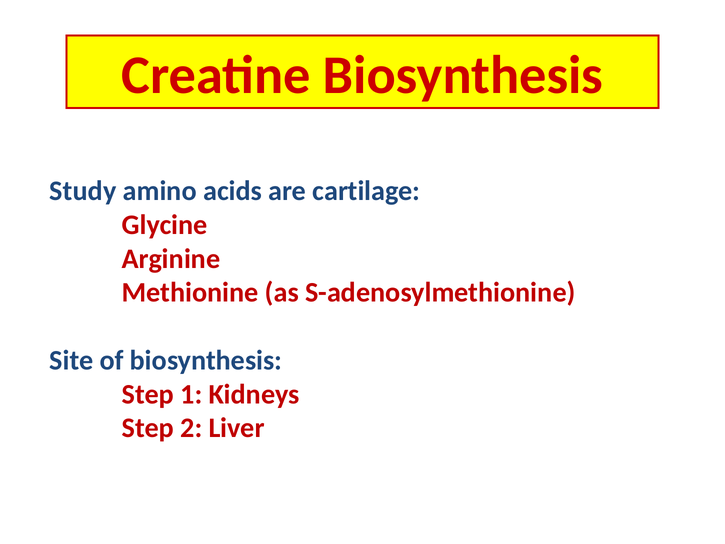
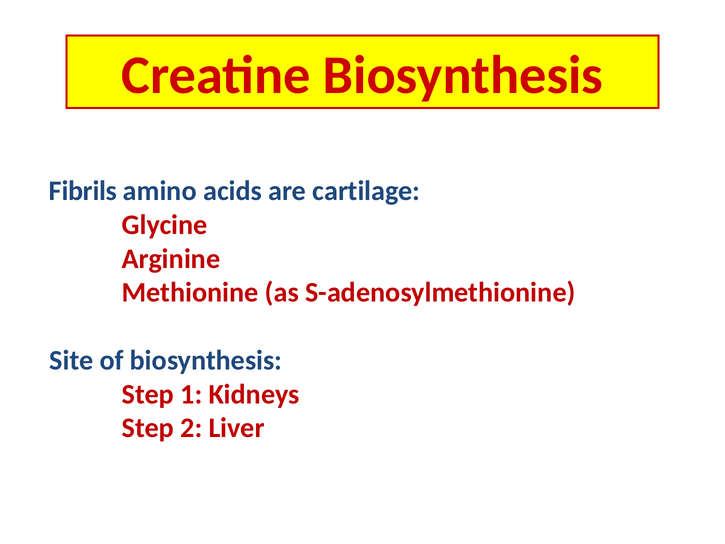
Study: Study -> Fibrils (83, 191)
